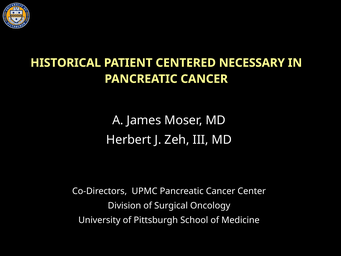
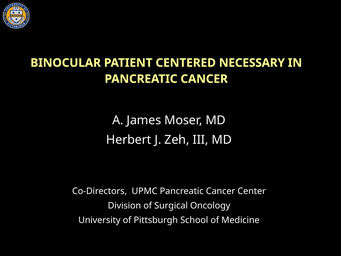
HISTORICAL: HISTORICAL -> BINOCULAR (66, 63)
